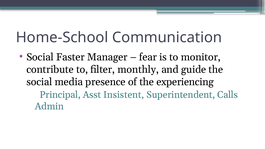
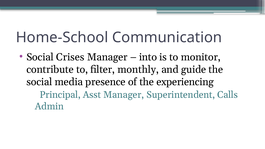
Faster: Faster -> Crises (70, 57)
fear: fear -> into (148, 57)
Asst Insistent: Insistent -> Manager (124, 95)
